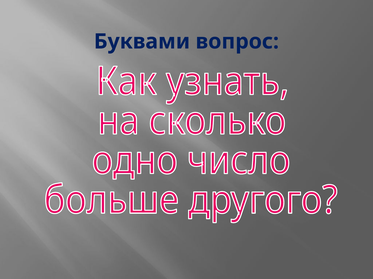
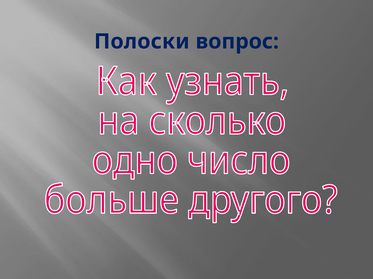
Буквами: Буквами -> Полоски (142, 42)
